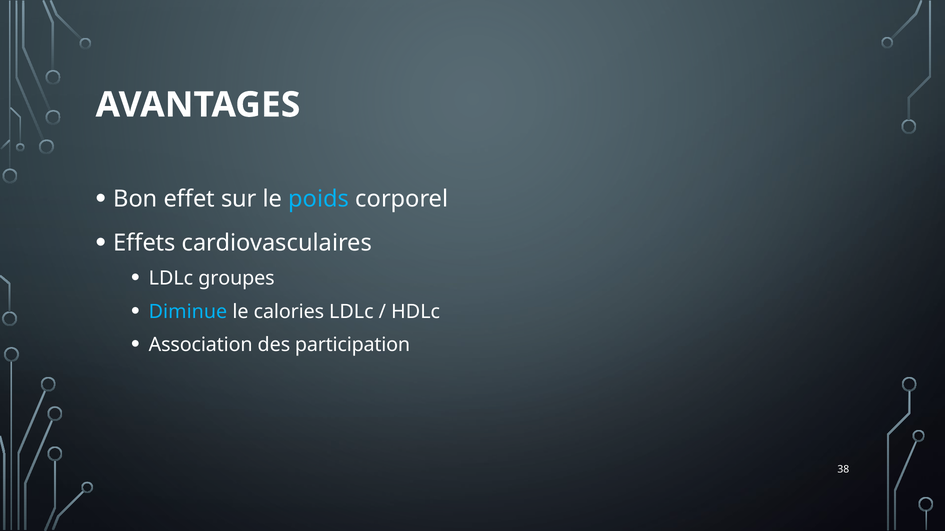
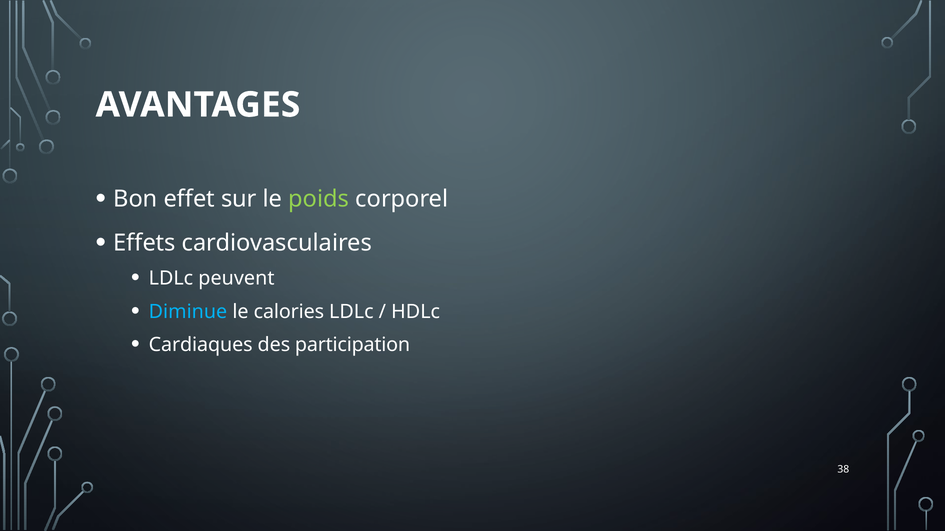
poids colour: light blue -> light green (319, 199)
groupes: groupes -> peuvent (236, 279)
Association: Association -> Cardiaques (201, 345)
